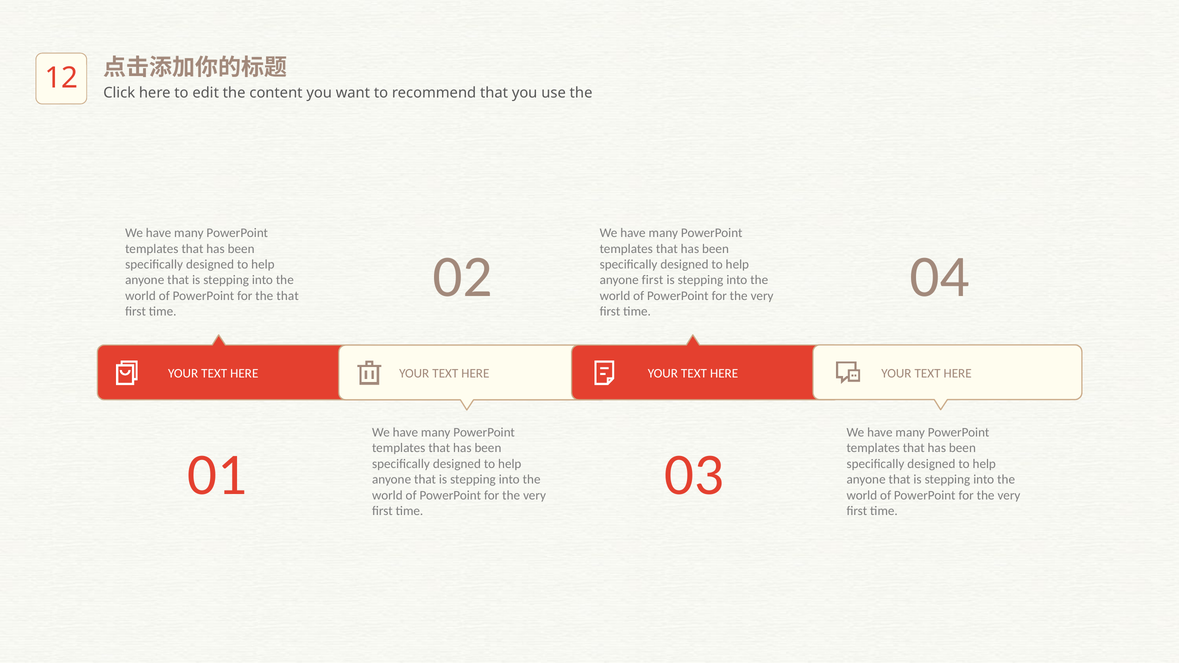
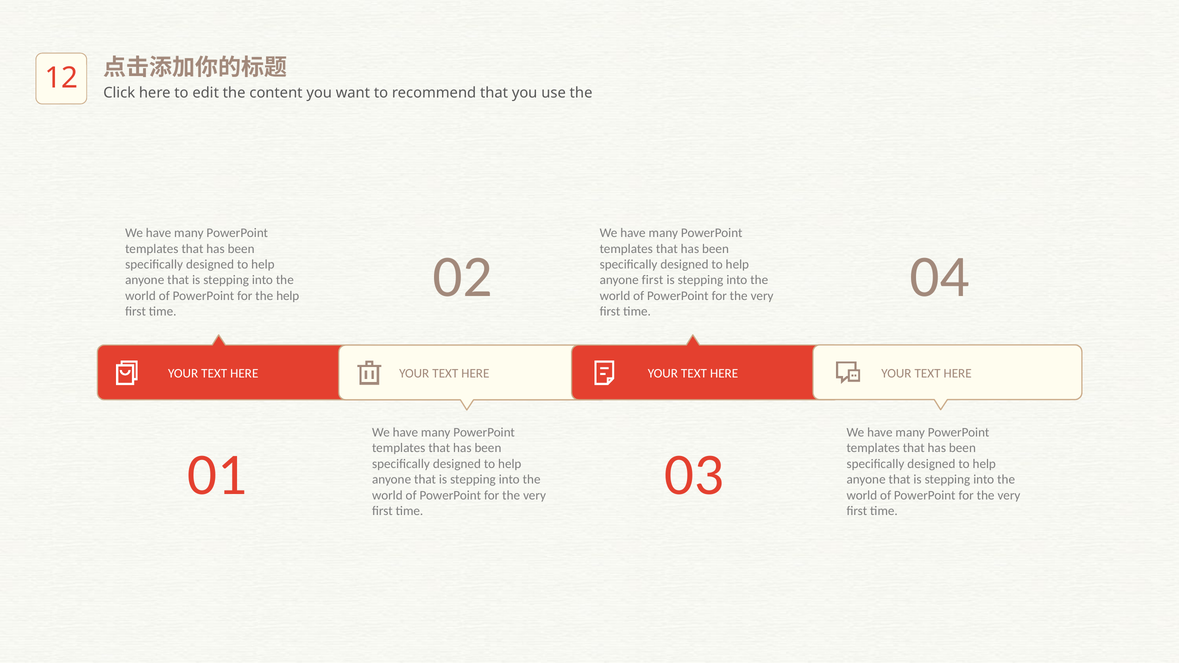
the that: that -> help (288, 296)
